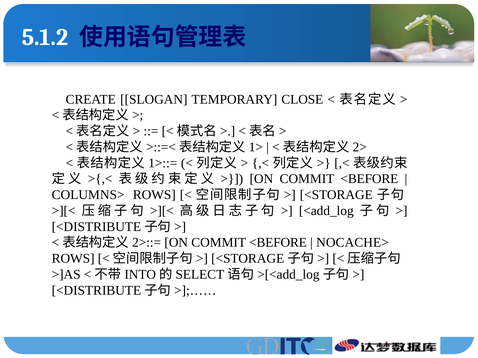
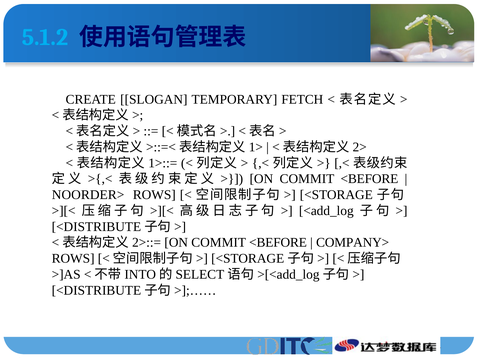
5.1.2 colour: white -> light blue (45, 37)
CLOSE: CLOSE -> FETCH (302, 99)
COLUMNS>: COLUMNS> -> NOORDER> (88, 195)
NOCACHE>: NOCACHE> -> COMPANY> (353, 243)
